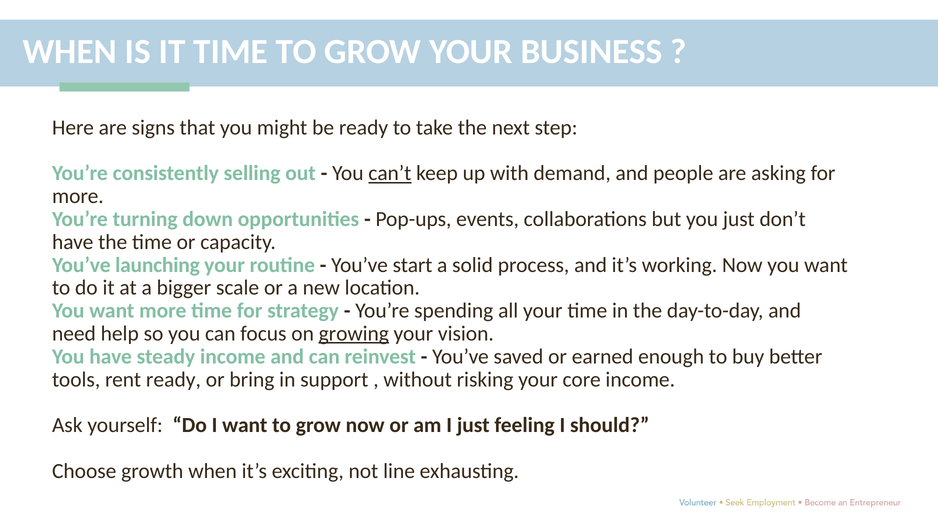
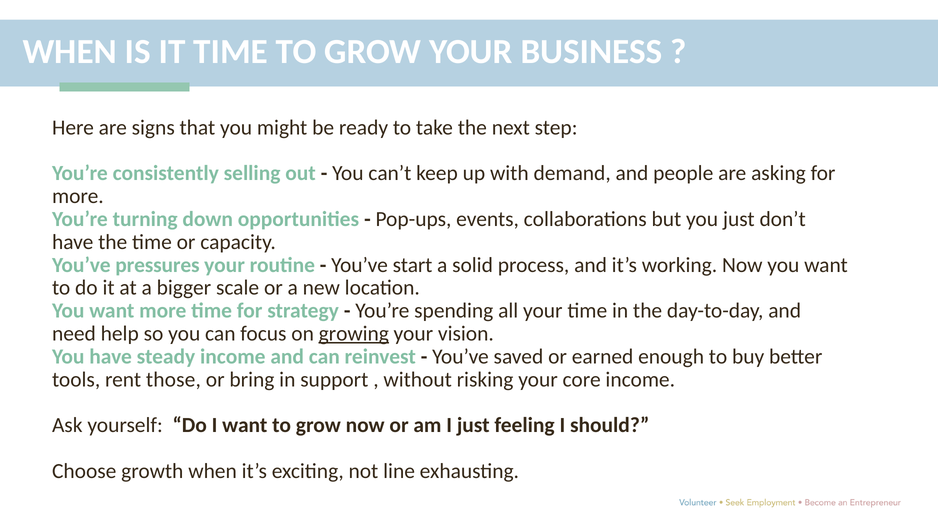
can’t underline: present -> none (390, 173)
launching: launching -> pressures (157, 265)
rent ready: ready -> those (173, 379)
